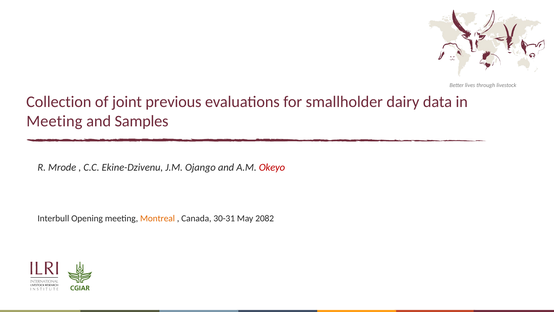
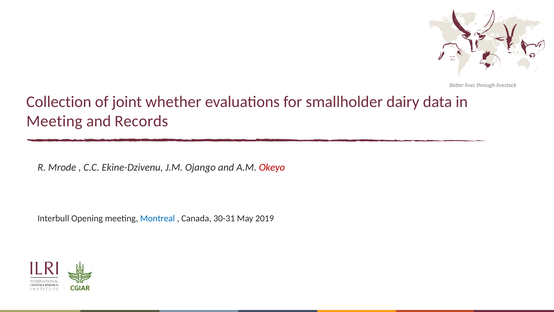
previous: previous -> whether (173, 102)
Samples: Samples -> Records (141, 121)
Montreal colour: orange -> blue (158, 218)
2082: 2082 -> 2019 (265, 218)
